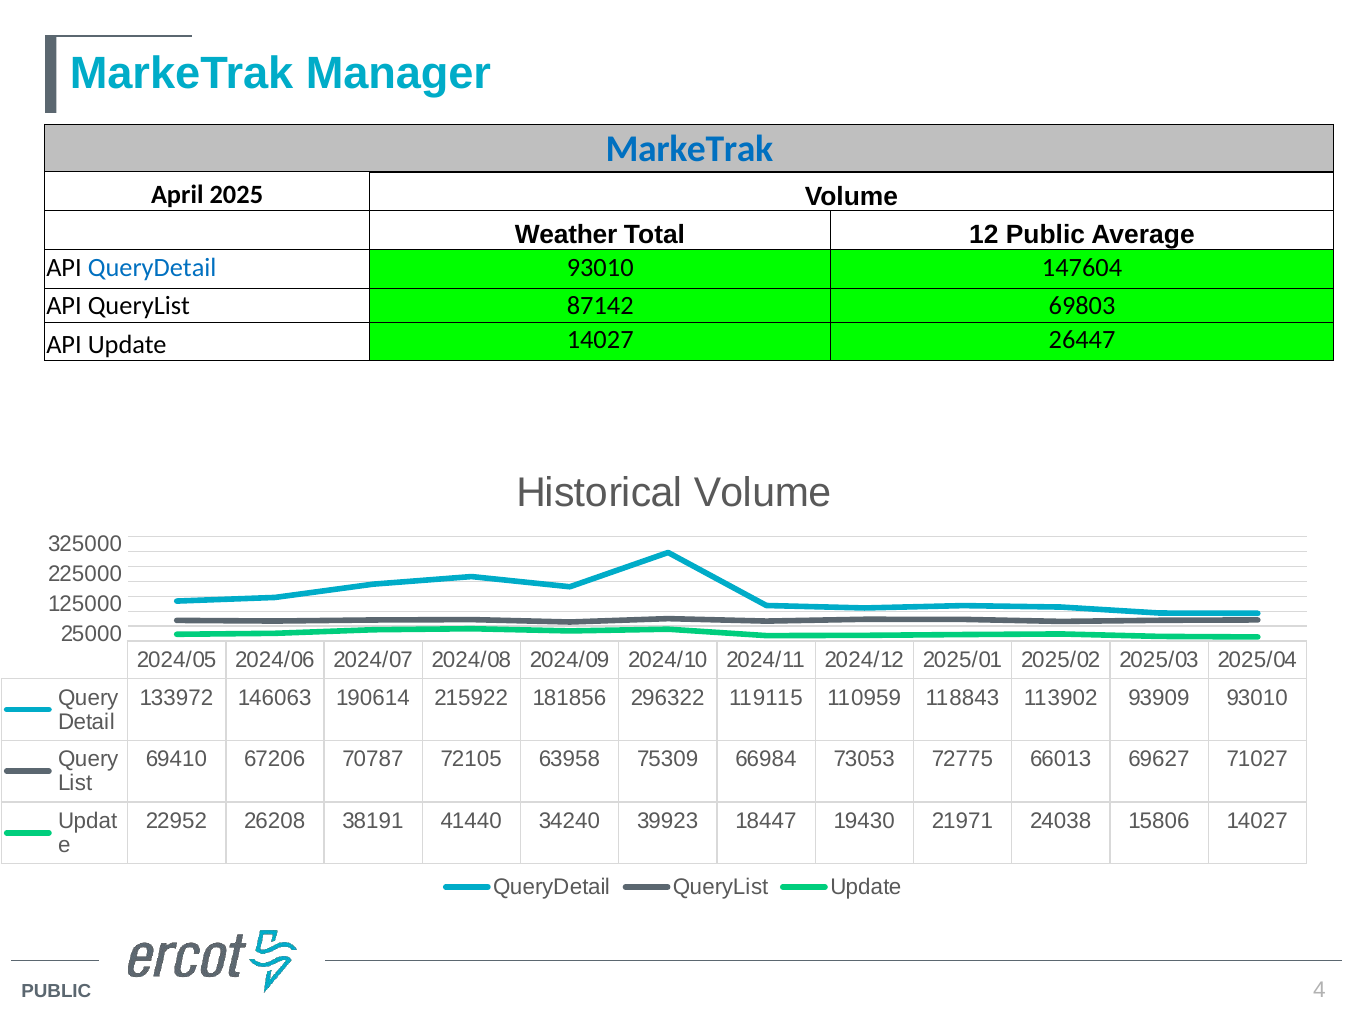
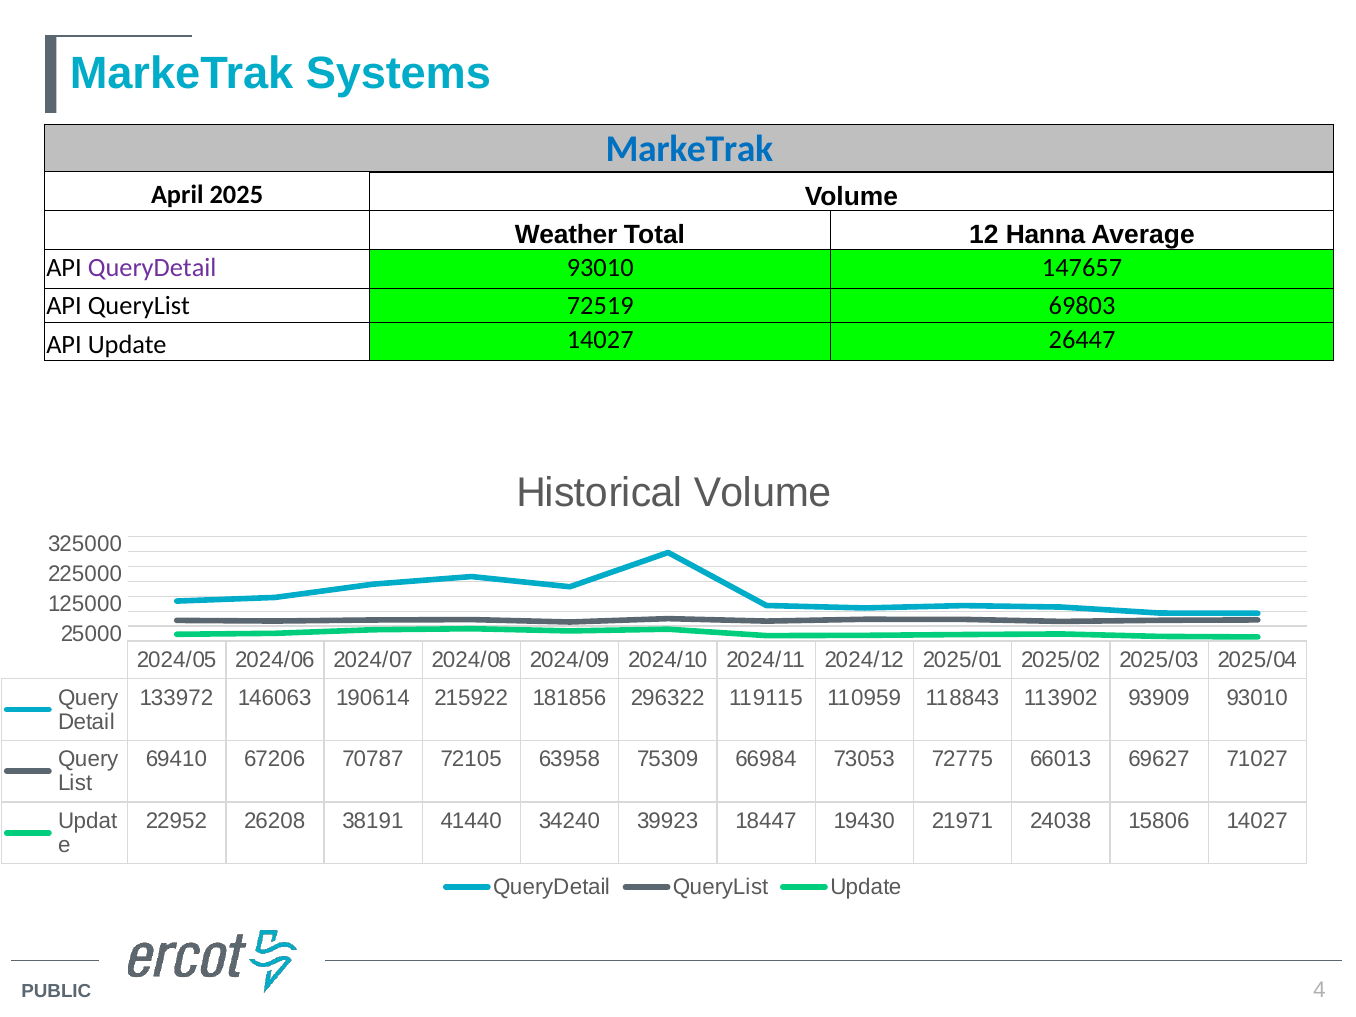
Manager: Manager -> Systems (398, 73)
12 Public: Public -> Hanna (1046, 235)
QueryDetail colour: blue -> purple (152, 267)
147604: 147604 -> 147657 (1082, 267)
87142: 87142 -> 72519 (600, 306)
